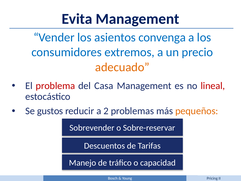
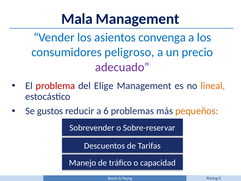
Evita: Evita -> Mala (77, 19)
extremos: extremos -> peligroso (129, 52)
adecuado colour: orange -> purple (122, 67)
Casa: Casa -> Elige (104, 86)
lineal colour: red -> orange (213, 86)
2: 2 -> 6 (106, 111)
